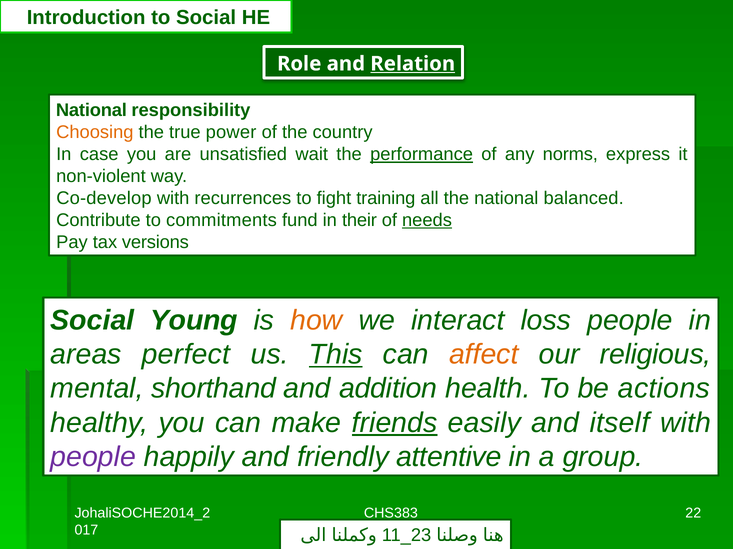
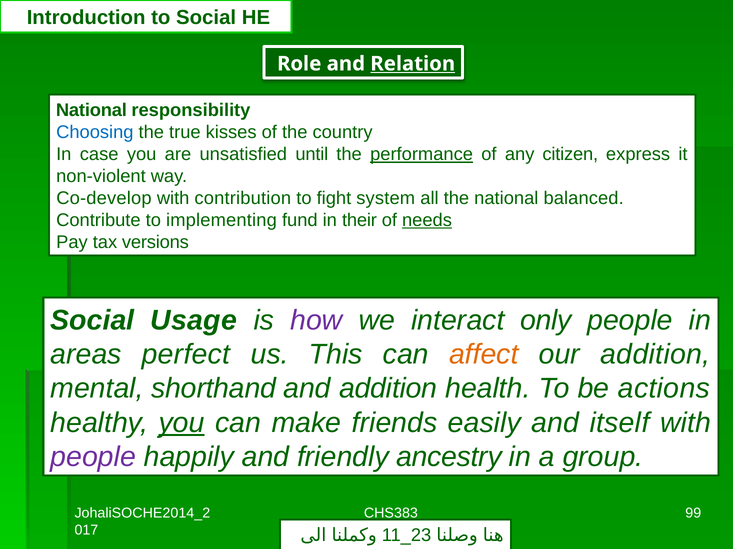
Choosing colour: orange -> blue (95, 133)
power: power -> kisses (231, 133)
wait: wait -> until (312, 155)
norms: norms -> citizen (570, 155)
recurrences: recurrences -> contribution (243, 199)
training: training -> system (386, 199)
commitments: commitments -> implementing (221, 221)
Young: Young -> Usage (194, 321)
how colour: orange -> purple (316, 321)
loss: loss -> only (546, 321)
This underline: present -> none (336, 355)
our religious: religious -> addition (655, 355)
you underline: none -> present (182, 423)
friends underline: present -> none (395, 423)
attentive: attentive -> ancestry (449, 458)
22: 22 -> 99 (693, 514)
